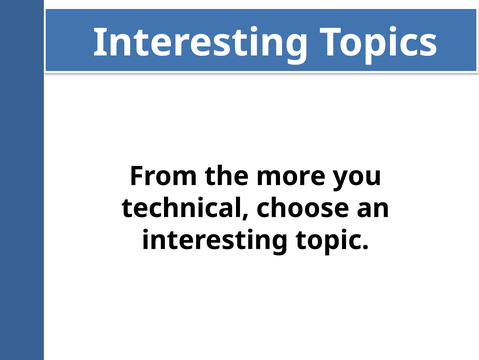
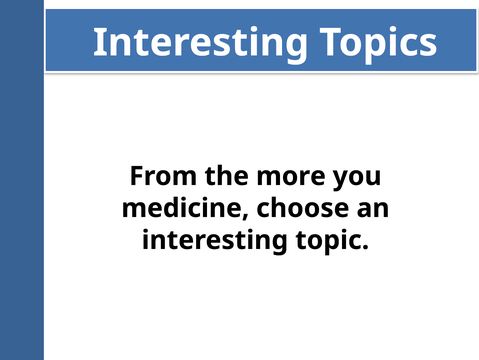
technical: technical -> medicine (185, 208)
